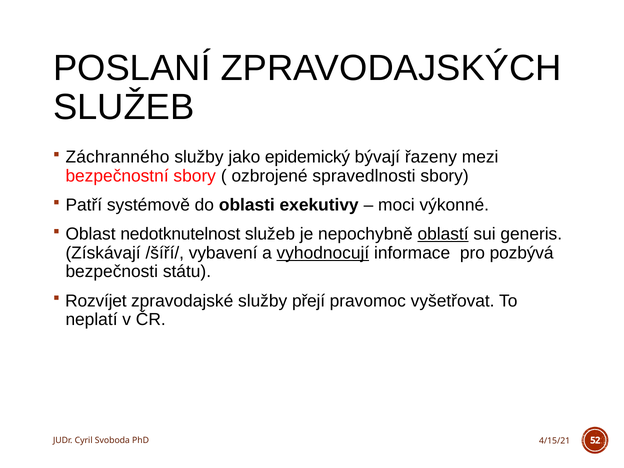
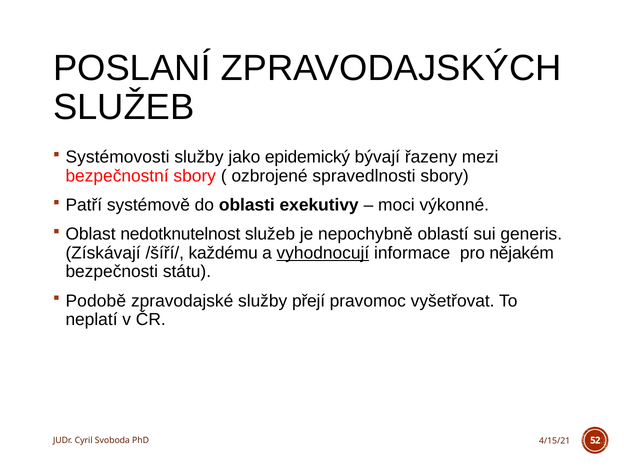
Záchranného: Záchranného -> Systémovosti (118, 157)
oblastí underline: present -> none (443, 234)
vybavení: vybavení -> každému (223, 253)
pozbývá: pozbývá -> nějakém (522, 253)
Rozvíjet: Rozvíjet -> Podobě (96, 301)
